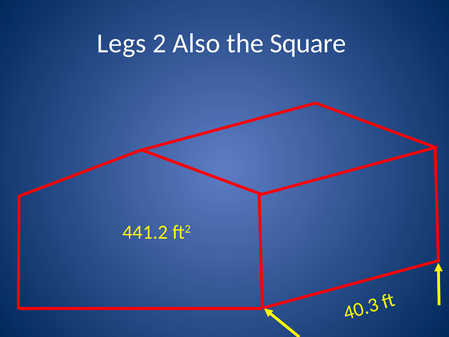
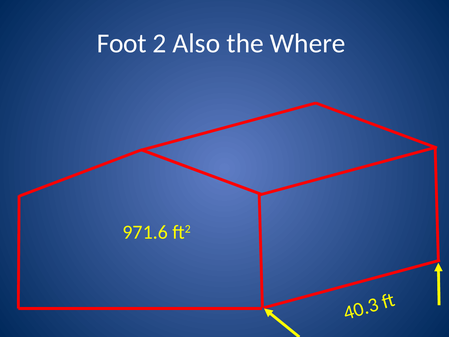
Legs: Legs -> Foot (122, 43)
Square: Square -> Where (308, 43)
441.2: 441.2 -> 971.6 (145, 232)
